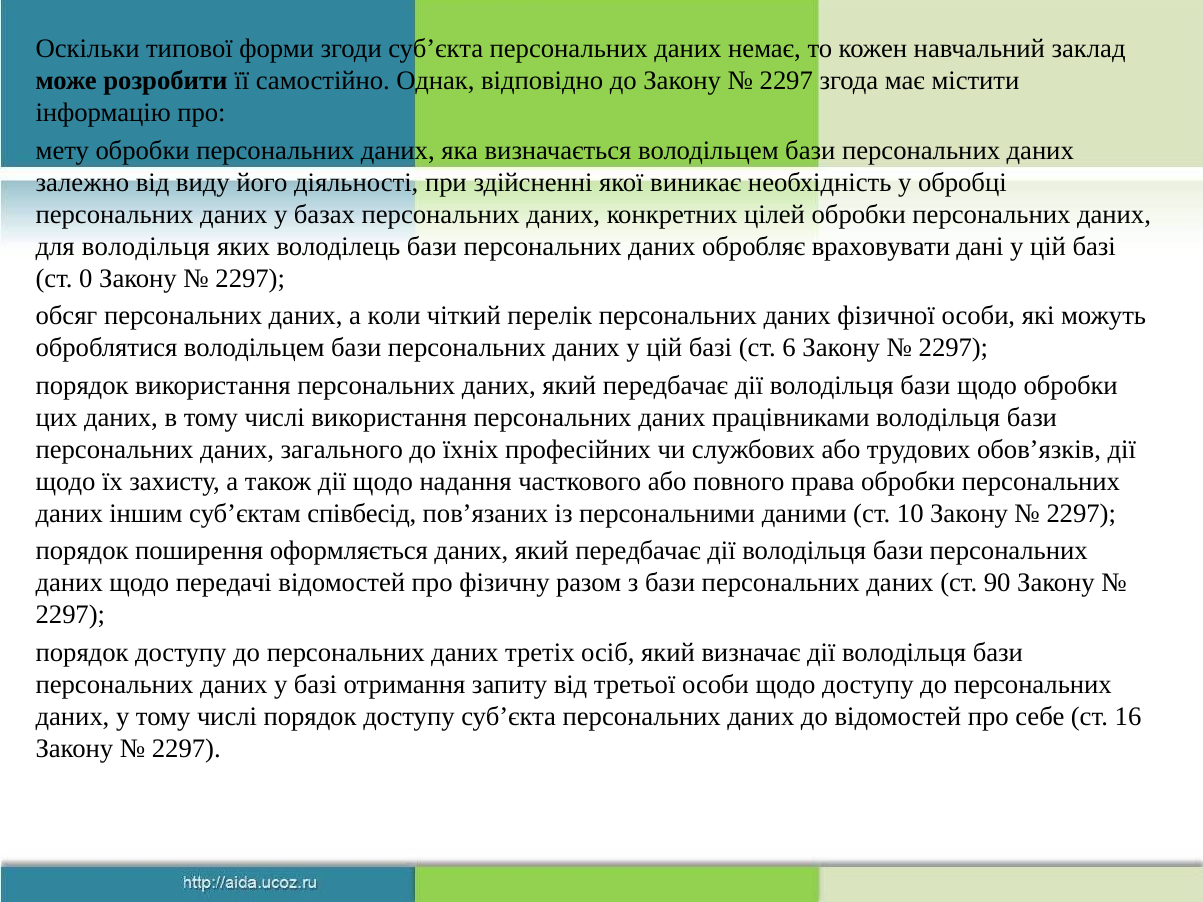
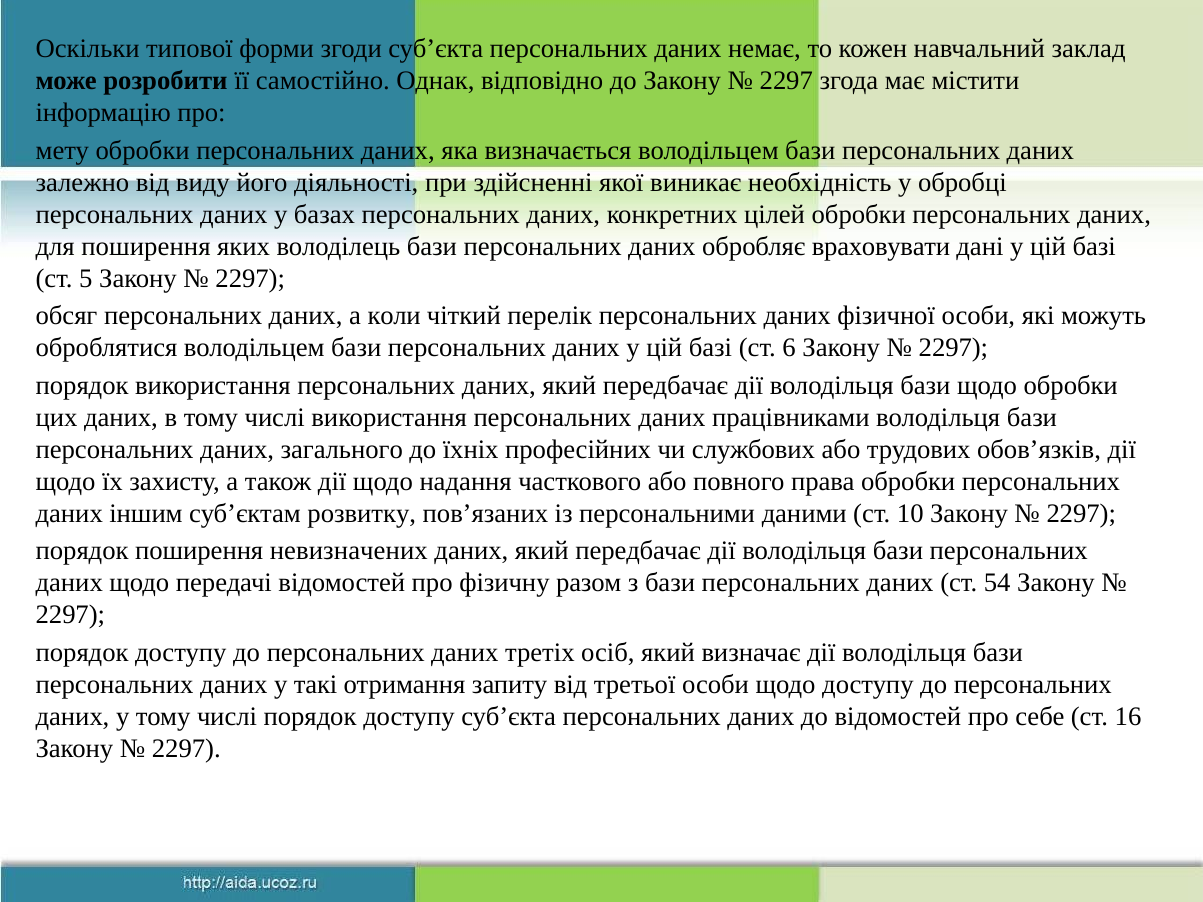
для володільця: володільця -> поширення (146, 246)
0: 0 -> 5 (86, 279)
співбесід: співбесід -> розвитку (362, 514)
оформляється: оформляється -> невизначених (349, 551)
90: 90 -> 54 (997, 583)
у базі: базі -> такі (316, 685)
